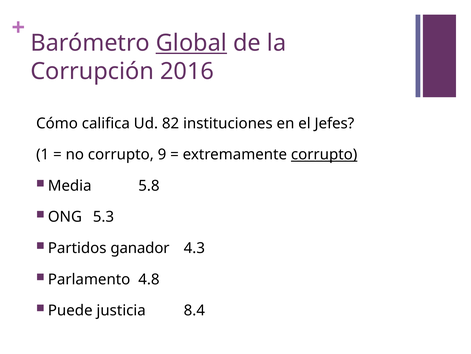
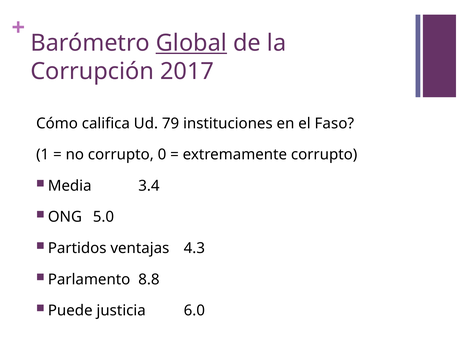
2016: 2016 -> 2017 (187, 71)
82: 82 -> 79 (171, 123)
Jefes: Jefes -> Faso (334, 123)
9: 9 -> 0 (162, 154)
corrupto underline: present -> none (324, 154)
5.8: 5.8 -> 3.4 (149, 185)
5.3: 5.3 -> 5.0 (103, 217)
ganador: ganador -> ventajas (140, 248)
4.8: 4.8 -> 8.8 (149, 279)
8.4: 8.4 -> 6.0 (194, 310)
